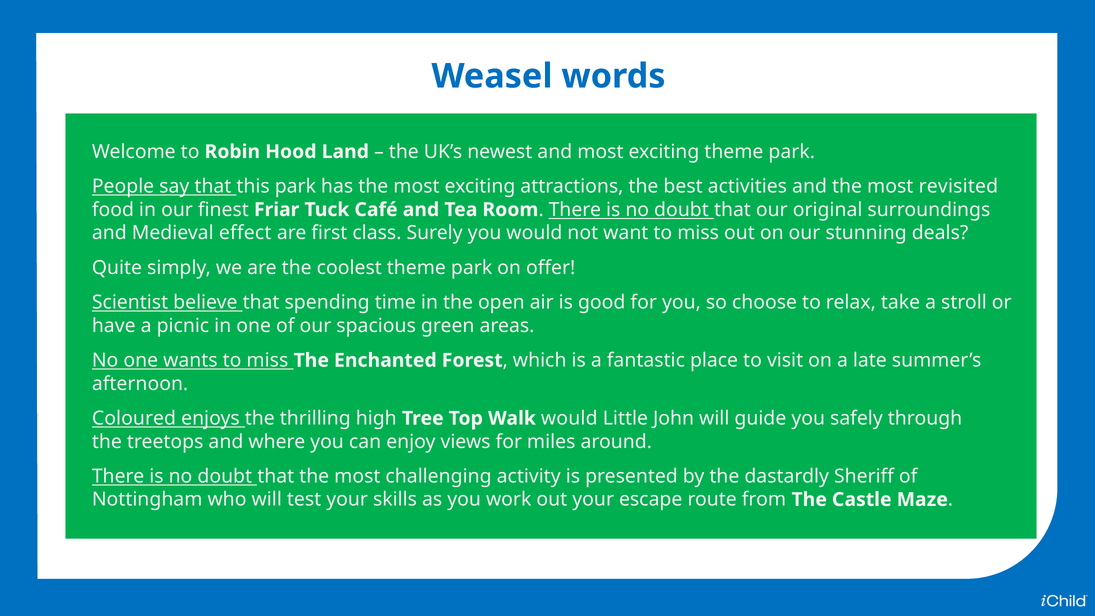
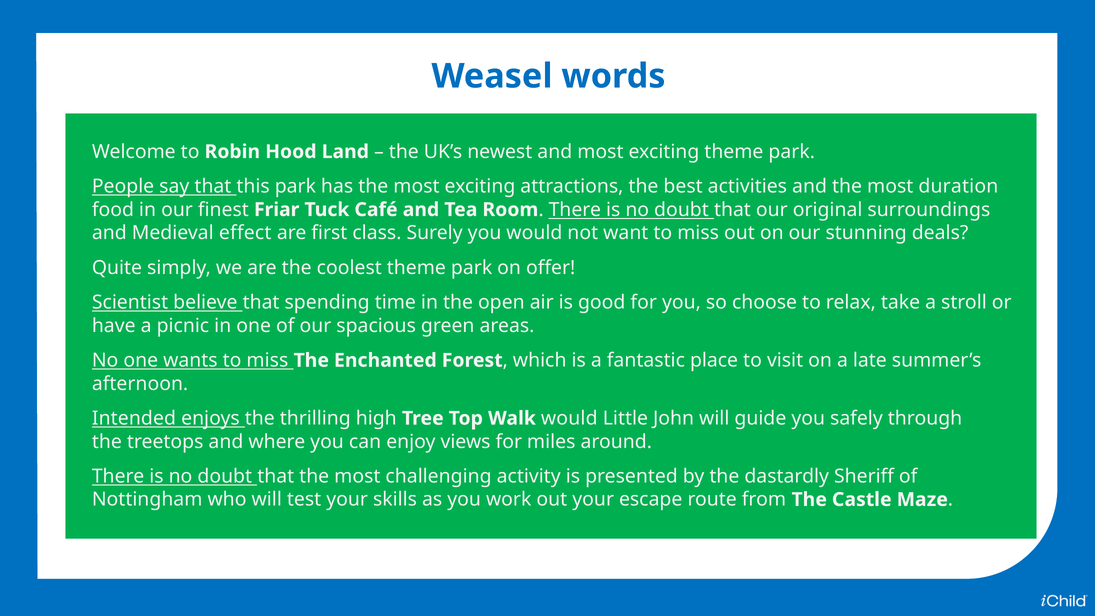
revisited: revisited -> duration (958, 186)
Coloured: Coloured -> Intended (134, 418)
